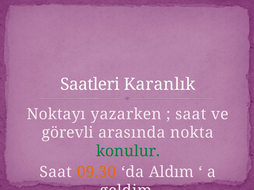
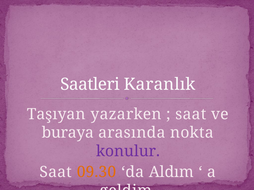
Noktayı: Noktayı -> Taşıyan (56, 114)
görevli: görevli -> buraya (68, 133)
konulur colour: green -> purple (128, 152)
